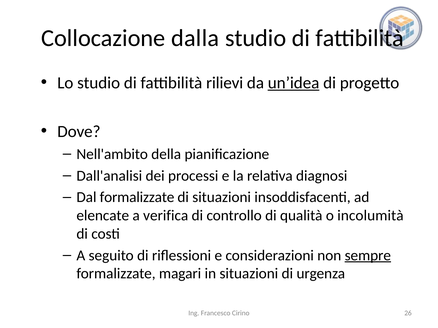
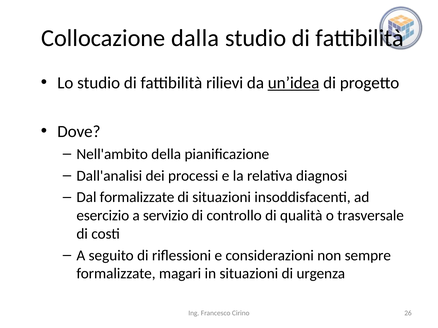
elencate: elencate -> esercizio (103, 216)
verifica: verifica -> servizio (166, 216)
incolumità: incolumità -> trasversale (371, 216)
sempre underline: present -> none (368, 256)
